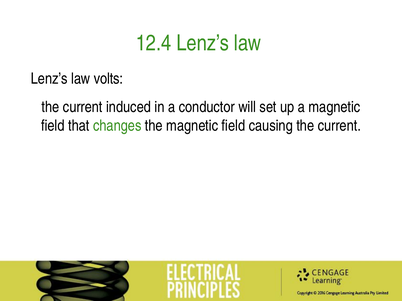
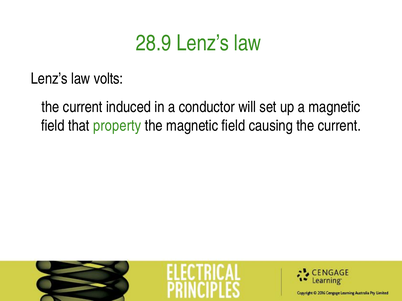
12.4: 12.4 -> 28.9 (154, 43)
changes: changes -> property (117, 126)
